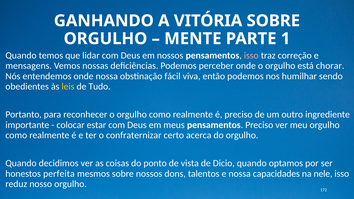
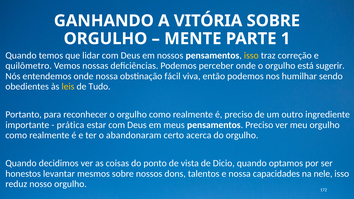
isso colour: pink -> yellow (251, 56)
mensagens: mensagens -> quilômetro (29, 66)
chorar: chorar -> sugerir (330, 66)
colocar: colocar -> prática (70, 125)
confraternizar: confraternizar -> abandonaram (134, 135)
perfeita: perfeita -> levantar (59, 174)
